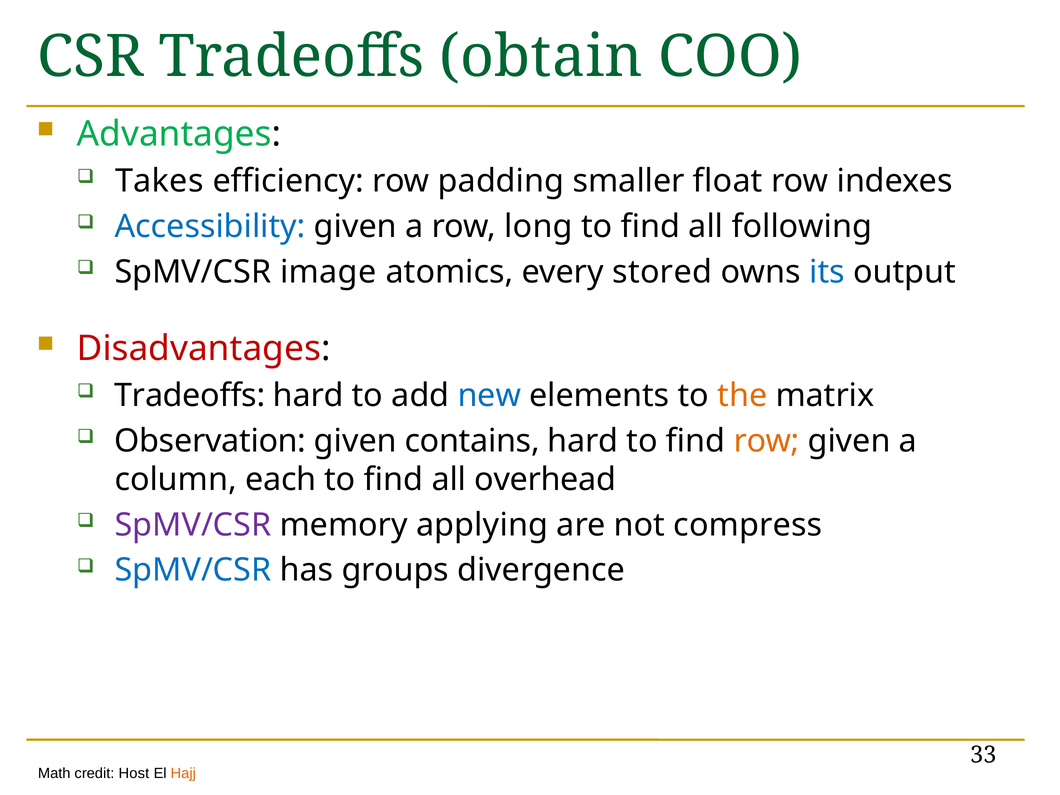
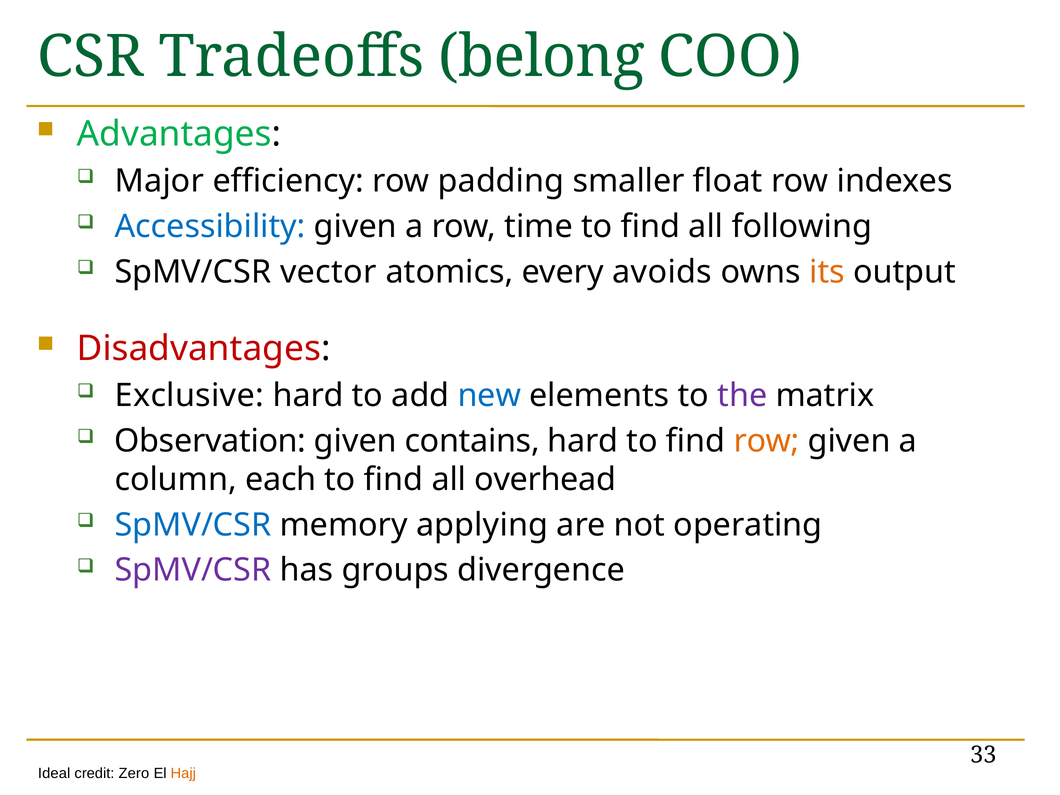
obtain: obtain -> belong (542, 57)
Takes: Takes -> Major (159, 181)
long: long -> time (539, 227)
image: image -> vector (328, 272)
stored: stored -> avoids (662, 272)
its colour: blue -> orange (827, 272)
Tradeoffs: Tradeoffs -> Exclusive (189, 395)
the colour: orange -> purple (742, 395)
SpMV/CSR colour: purple -> blue (193, 525)
compress: compress -> operating (748, 525)
SpMV/CSR colour: blue -> purple (193, 570)
Math: Math -> Ideal (54, 773)
Host: Host -> Zero (134, 773)
